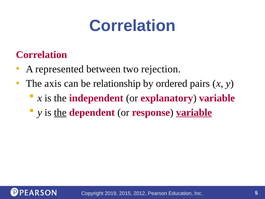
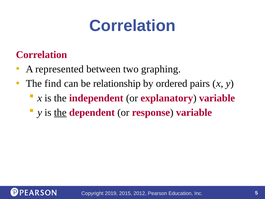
rejection: rejection -> graphing (161, 69)
axis: axis -> find (53, 83)
variable underline: present -> none (194, 112)
